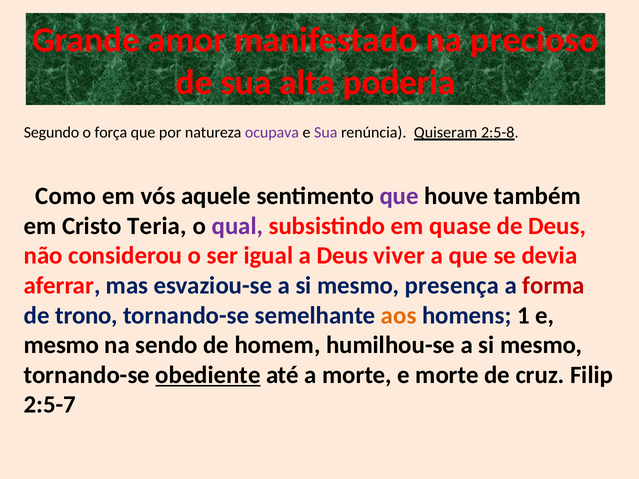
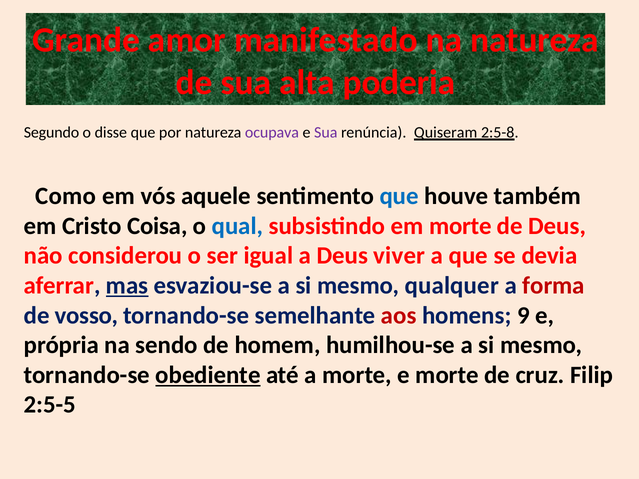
na precioso: precioso -> natureza (535, 40)
força: força -> disse (111, 133)
que colour: purple -> blue (399, 196)
Teria: Teria -> Coisa (157, 226)
qual colour: purple -> blue (237, 226)
em quase: quase -> morte (460, 226)
mas underline: none -> present (127, 286)
presença: presença -> qualquer (452, 286)
trono: trono -> vosso (87, 315)
aos colour: orange -> red (399, 315)
1: 1 -> 9 (523, 315)
mesmo: mesmo -> própria (61, 345)
2:5-7: 2:5-7 -> 2:5-5 (50, 405)
